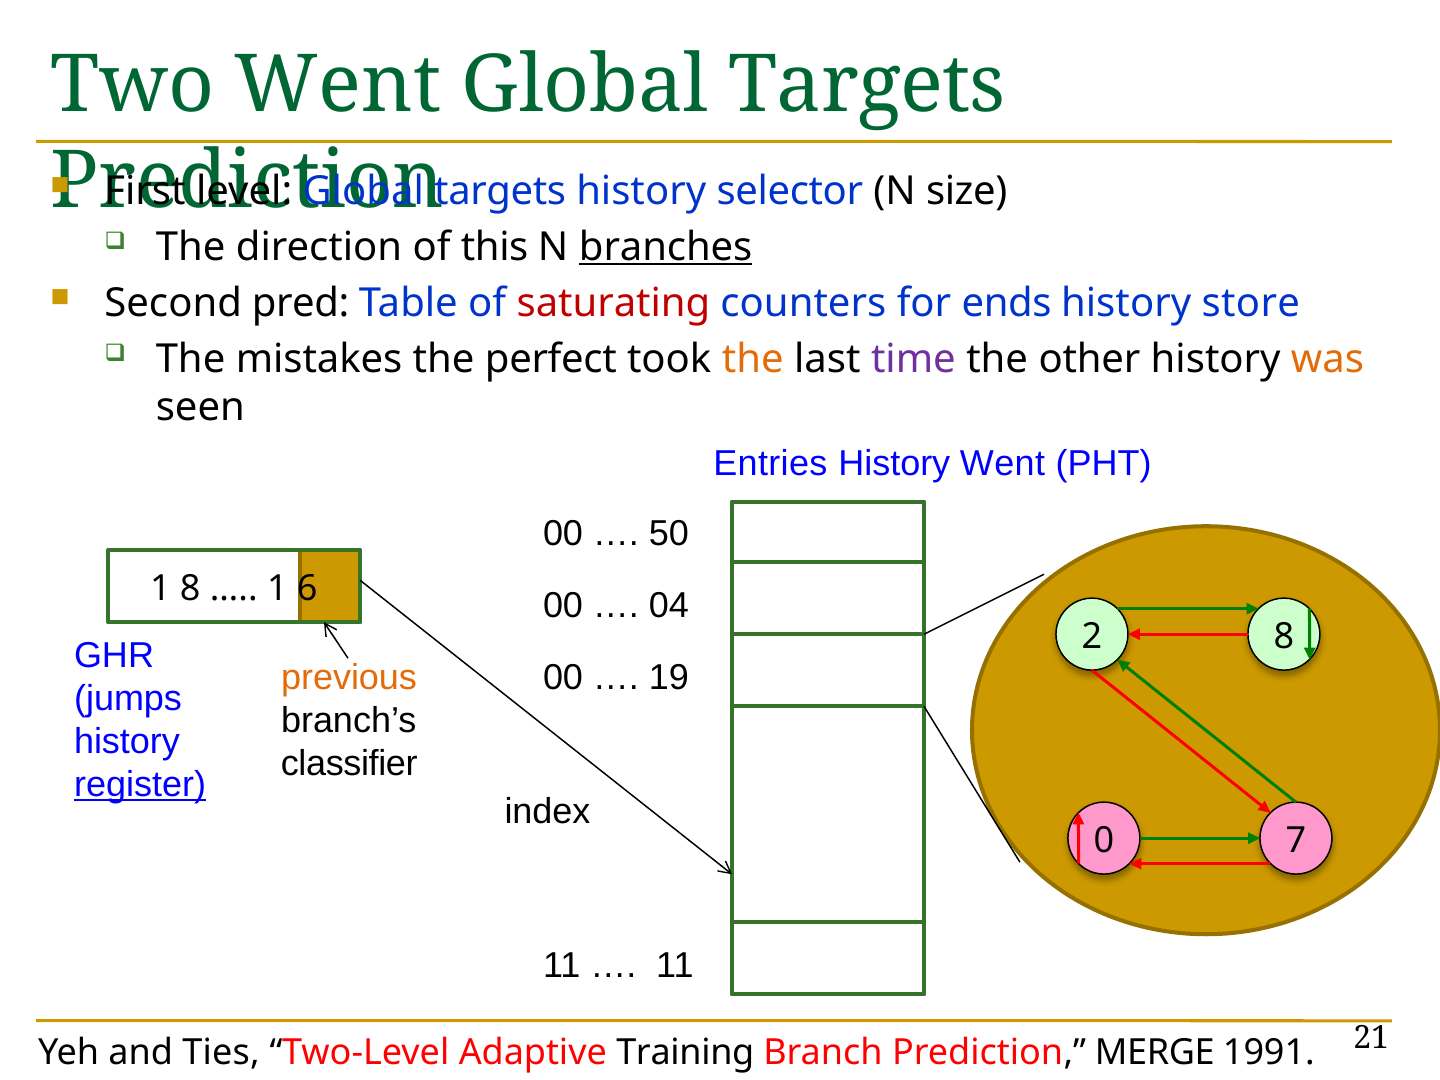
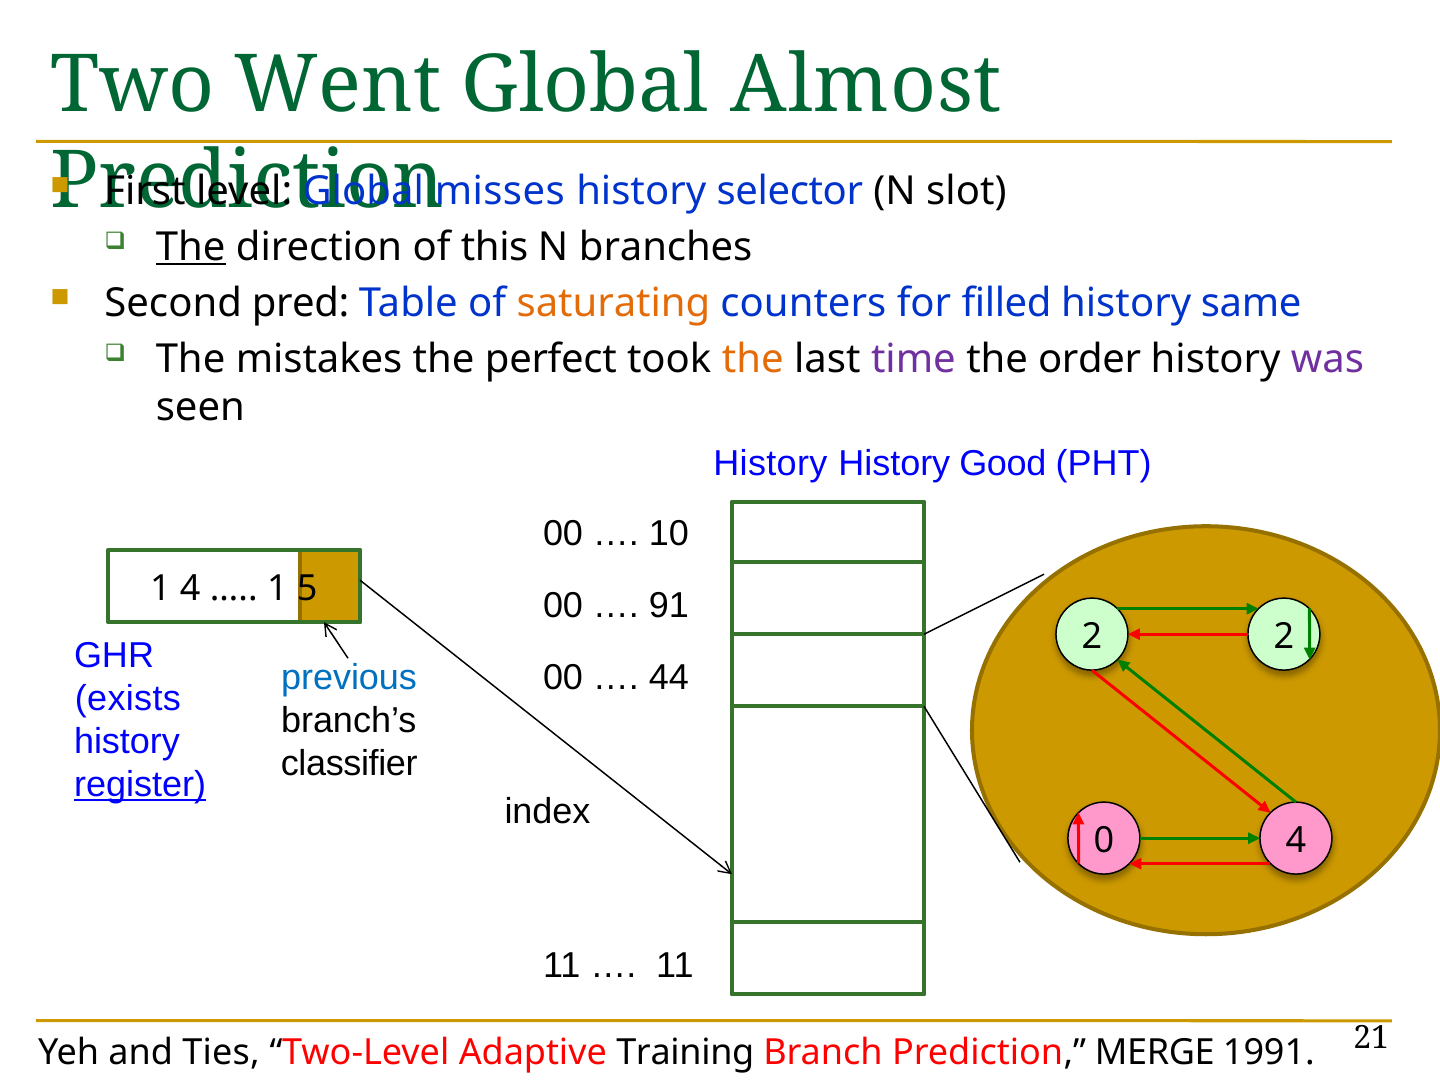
Targets: Targets -> Almost (866, 85)
targets: targets -> misses (500, 191)
size: size -> slot (966, 191)
The underline: none -> present (191, 247)
branches underline: present -> none (666, 247)
saturating colour: red -> orange (613, 303)
ends: ends -> filled (1007, 303)
store: store -> same (1251, 303)
other: other -> order (1090, 359)
was colour: orange -> purple (1328, 359)
Entries: Entries -> History (770, 463)
History Went: Went -> Good (1003, 463)
50: 50 -> 10 (669, 533)
1 8: 8 -> 4 (190, 589)
6: 6 -> 5 (307, 589)
04: 04 -> 91 (669, 605)
2 8: 8 -> 2 (1284, 637)
previous colour: orange -> blue (349, 677)
19: 19 -> 44 (669, 677)
jumps: jumps -> exists (128, 698)
0 7: 7 -> 4 (1296, 841)
